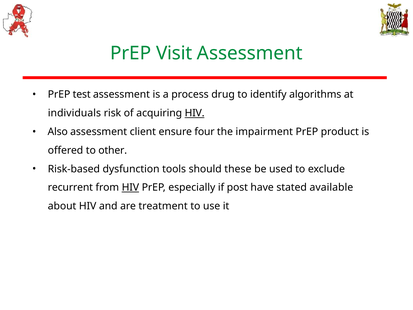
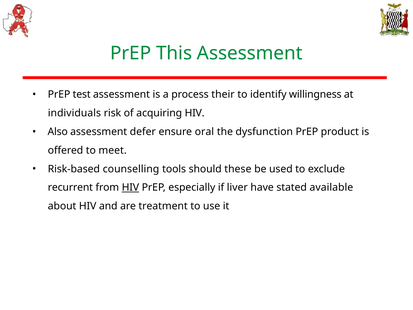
Visit: Visit -> This (174, 53)
drug: drug -> their (223, 94)
algorithms: algorithms -> willingness (315, 94)
HIV underline: present -> none (195, 113)
client: client -> defer (143, 132)
four: four -> oral (204, 132)
impairment: impairment -> dysfunction (264, 132)
other: other -> meet (113, 150)
dysfunction: dysfunction -> counselling (131, 169)
post: post -> liver (237, 187)
